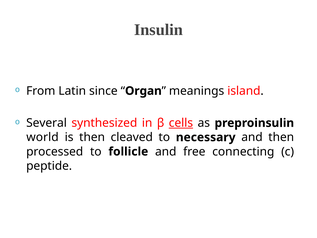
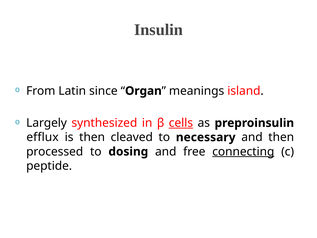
Several: Several -> Largely (47, 123)
world: world -> efflux (43, 137)
follicle: follicle -> dosing (128, 151)
connecting underline: none -> present (243, 151)
